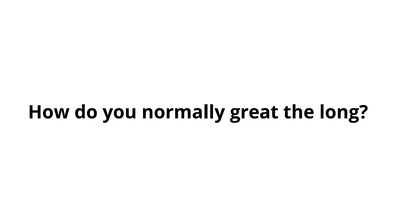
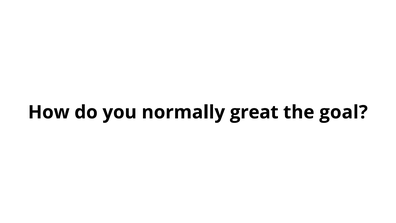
long: long -> goal (344, 112)
